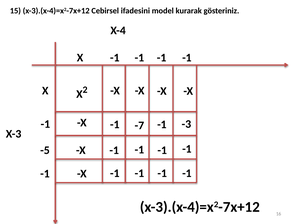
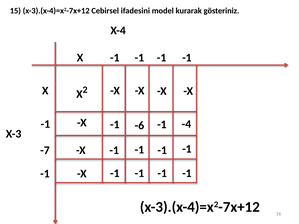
-7: -7 -> -6 (139, 126)
-3: -3 -> -4 (186, 124)
-5: -5 -> -7 (45, 150)
